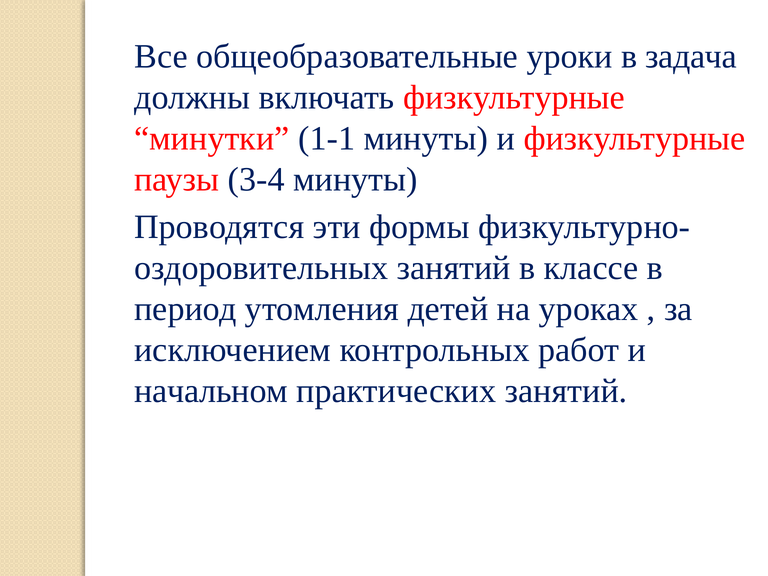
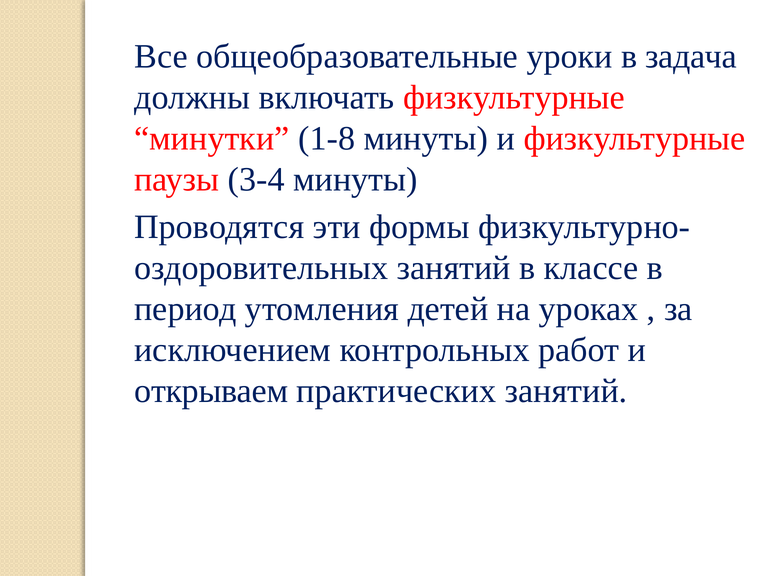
1-1: 1-1 -> 1-8 (327, 139)
начальном: начальном -> открываем (211, 391)
